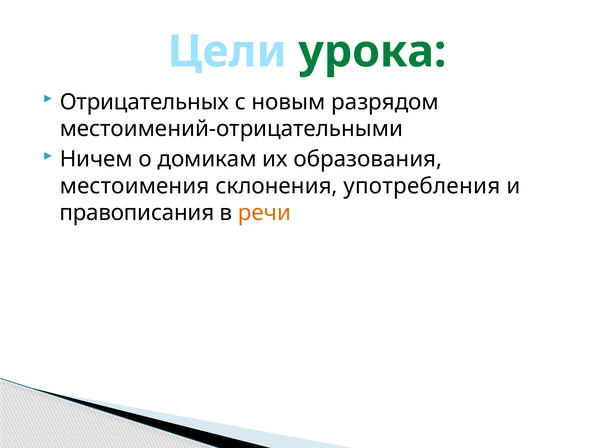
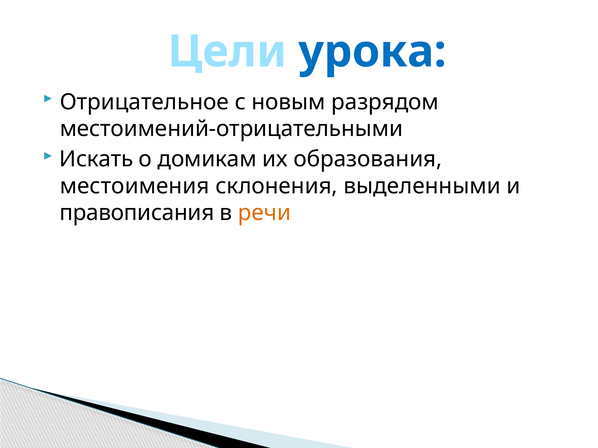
урока colour: green -> blue (372, 52)
Отрицательных: Отрицательных -> Отрицательное (144, 102)
Ничем: Ничем -> Искать (96, 159)
употребления: употребления -> выделенными (422, 186)
